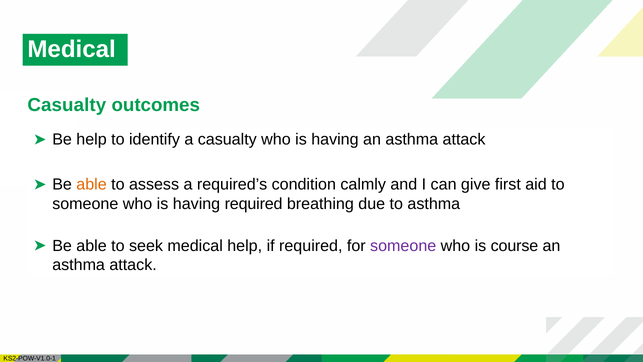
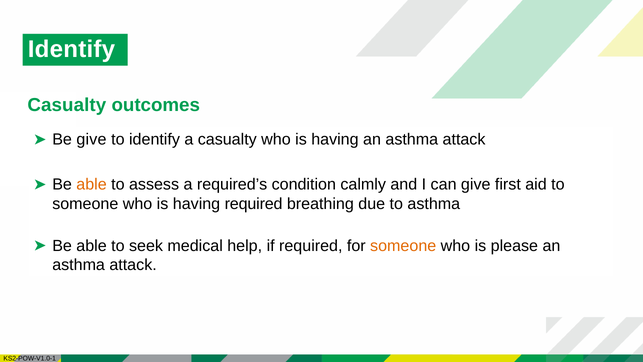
Medical: Medical -> Identify (71, 49)
Be help: help -> give (91, 139)
someone colour: purple -> orange (403, 246)
course: course -> please (514, 246)
